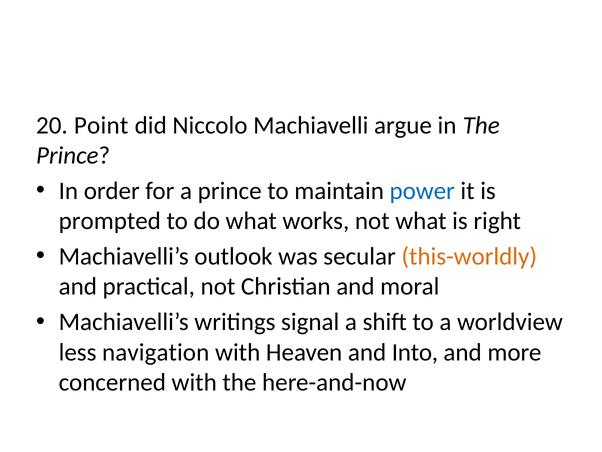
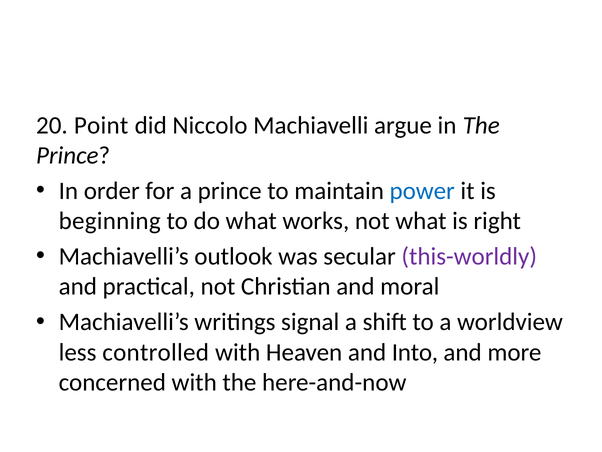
prompted: prompted -> beginning (110, 221)
this-worldly colour: orange -> purple (469, 256)
navigation: navigation -> controlled (156, 352)
